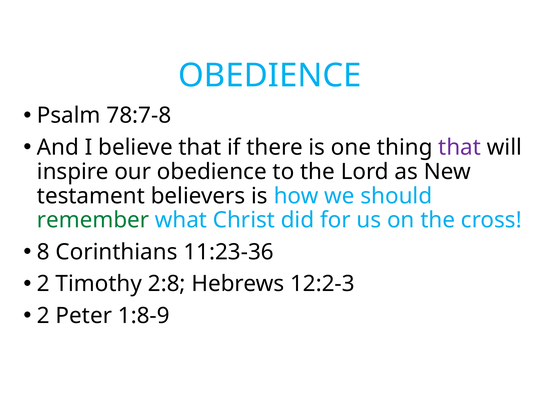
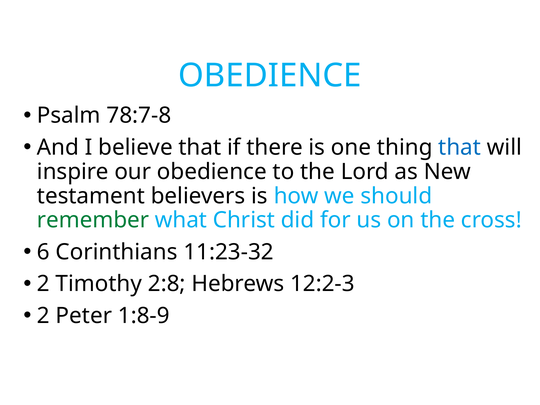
that colour: purple -> blue (460, 147)
8: 8 -> 6 (43, 252)
11:23-36: 11:23-36 -> 11:23-32 (229, 252)
